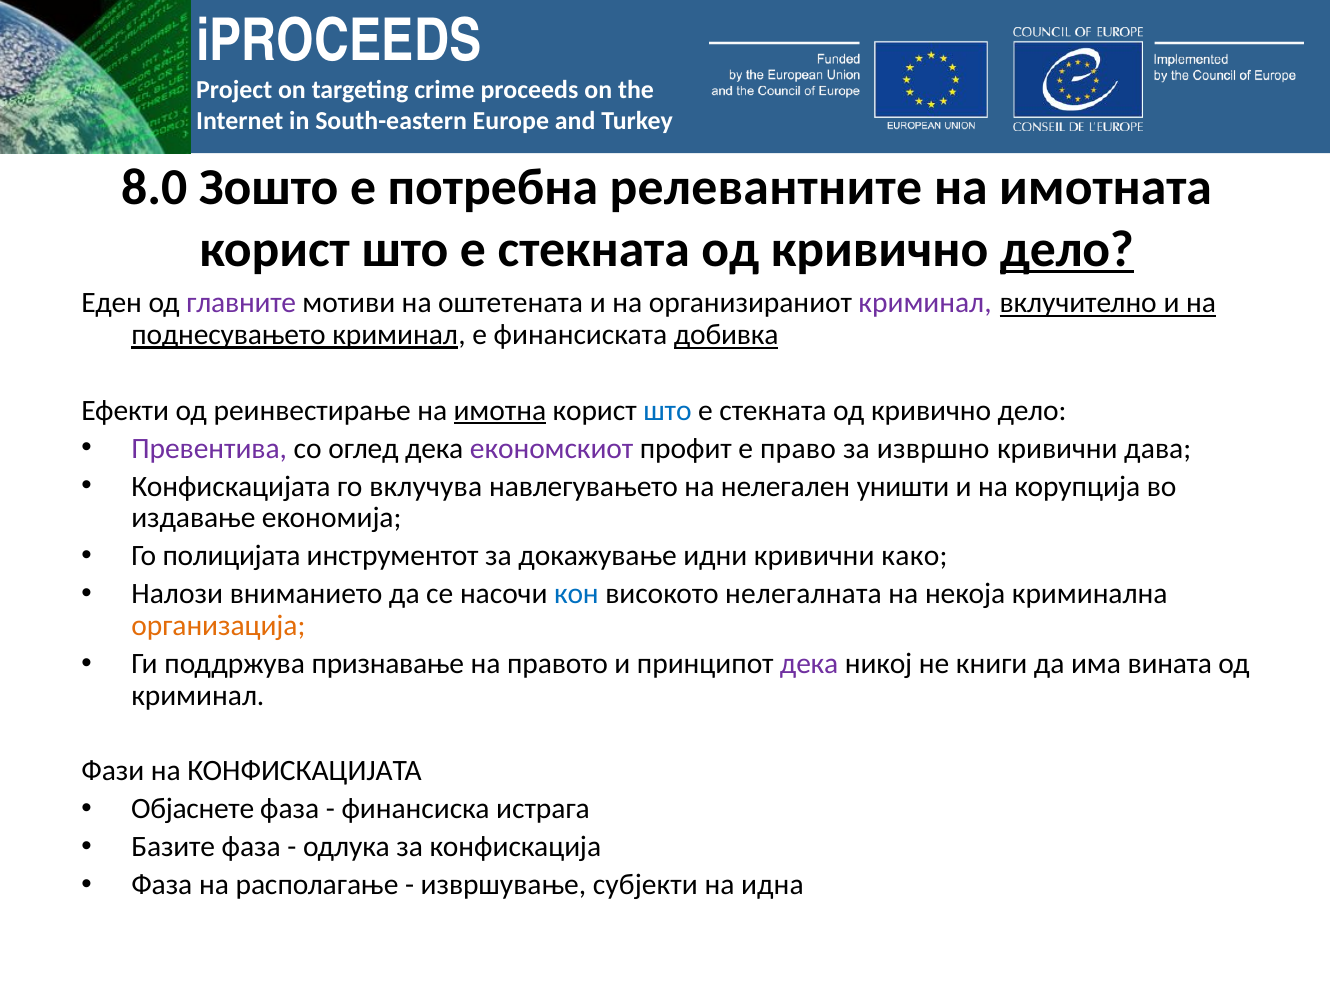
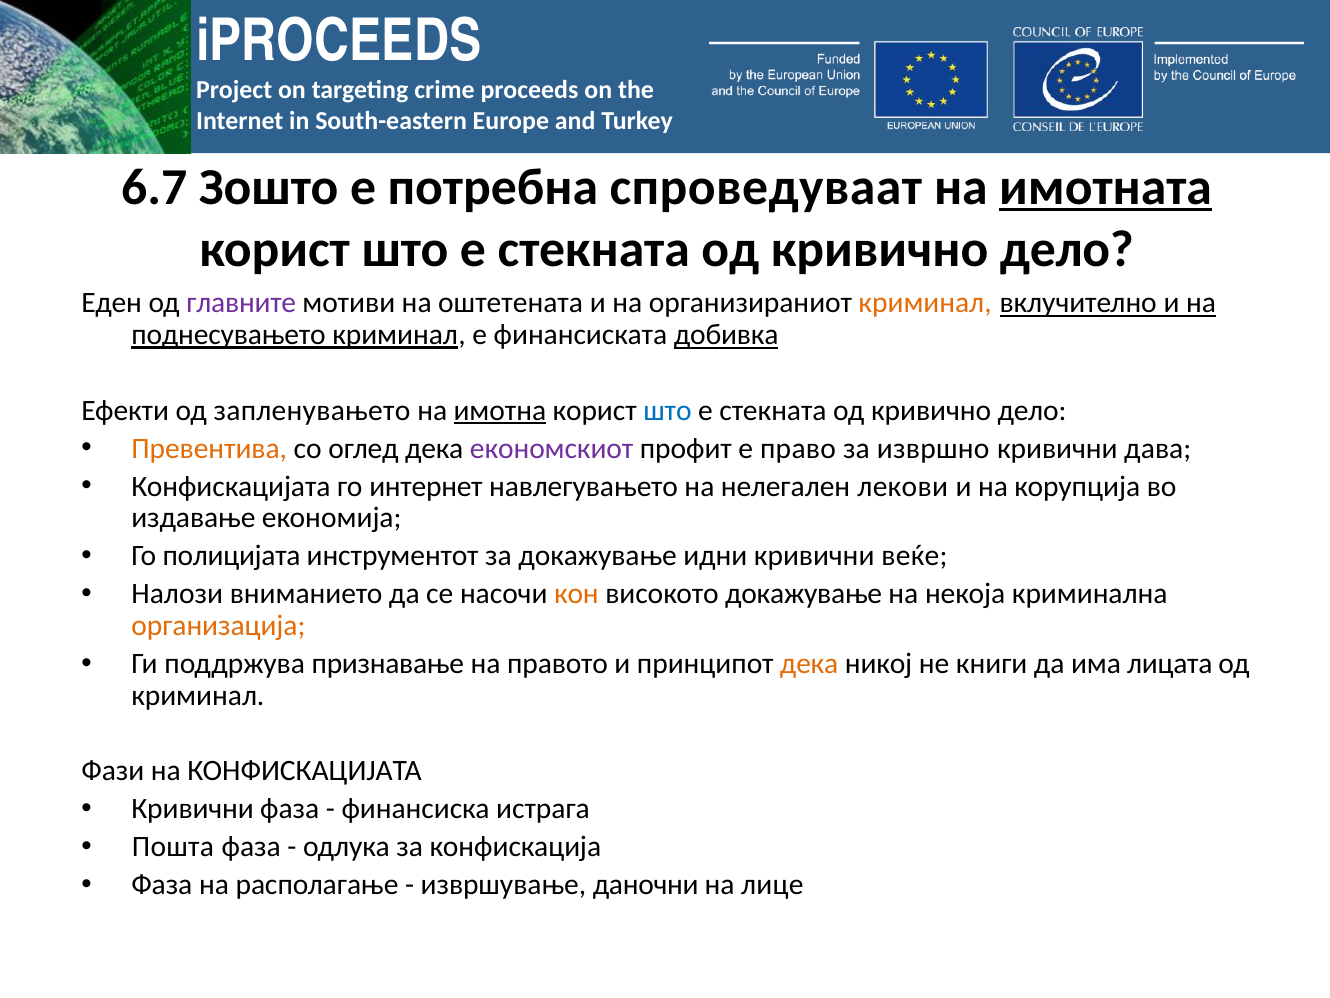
8.0: 8.0 -> 6.7 (154, 187)
релевантните: релевантните -> спроведуваат (766, 187)
имотната underline: none -> present (1106, 187)
дело underline: present -> none (1067, 249)
криминал colour: purple -> orange (925, 303)
реинвестирање: реинвестирање -> запленувањето (312, 410)
Превентива colour: purple -> orange (209, 448)
вклучува: вклучува -> интернет (426, 486)
уништи: уништи -> лекови (903, 486)
како: како -> веќе (914, 556)
кон colour: blue -> orange (576, 594)
високото нелегалната: нелегалната -> докажување (804, 594)
дека colour: purple -> orange (809, 663)
вината: вината -> лицата (1170, 663)
Објаснете: Објаснете -> Кривични (193, 809)
Базите: Базите -> Пошта (173, 846)
субјекти: субјекти -> даночни (646, 884)
идна: идна -> лице (772, 884)
